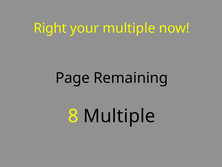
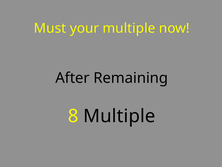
Right: Right -> Must (50, 28)
Page: Page -> After (72, 78)
